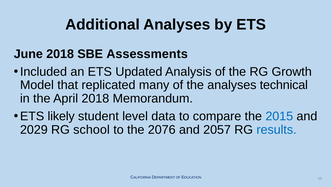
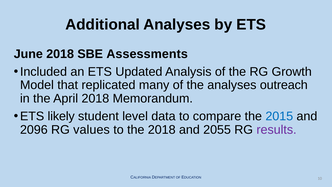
technical: technical -> outreach (284, 85)
2029: 2029 -> 2096 (34, 129)
school: school -> values (91, 129)
the 2076: 2076 -> 2018 (162, 129)
2057: 2057 -> 2055 (217, 129)
results colour: blue -> purple (277, 129)
